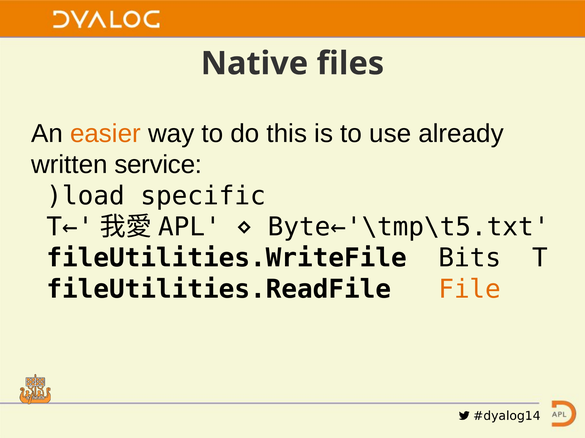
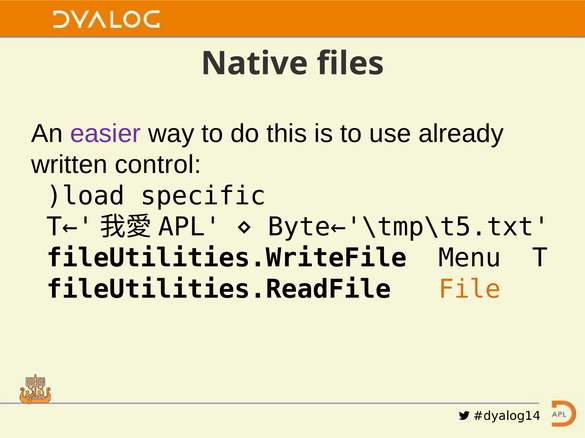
easier colour: orange -> purple (105, 134)
service: service -> control (158, 165)
Bits: Bits -> Menu (470, 259)
